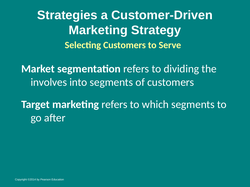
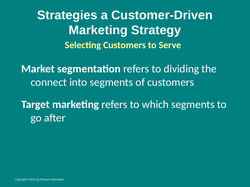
involves: involves -> connect (49, 82)
